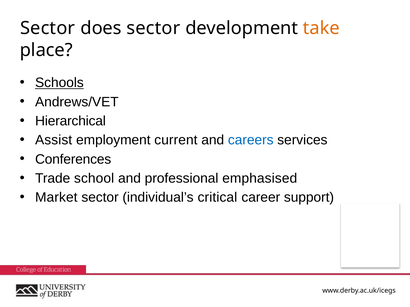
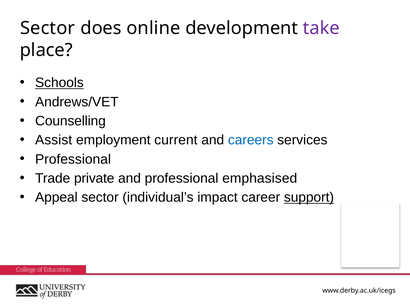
does sector: sector -> online (153, 28)
take colour: orange -> purple (321, 28)
Hierarchical: Hierarchical -> Counselling (70, 121)
Conferences: Conferences -> Professional (73, 159)
school: school -> private (94, 179)
Market: Market -> Appeal (56, 198)
critical: critical -> impact (217, 198)
support underline: none -> present (309, 198)
